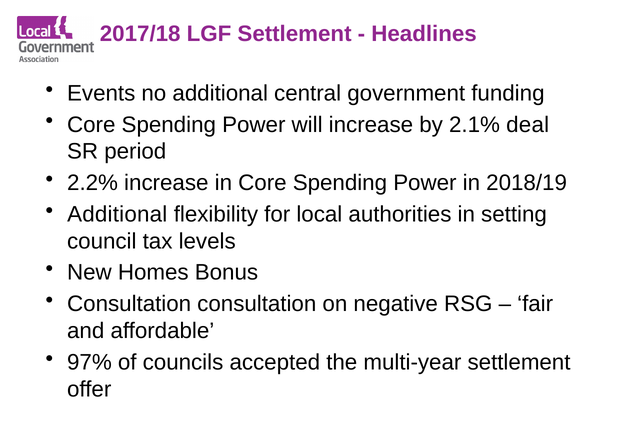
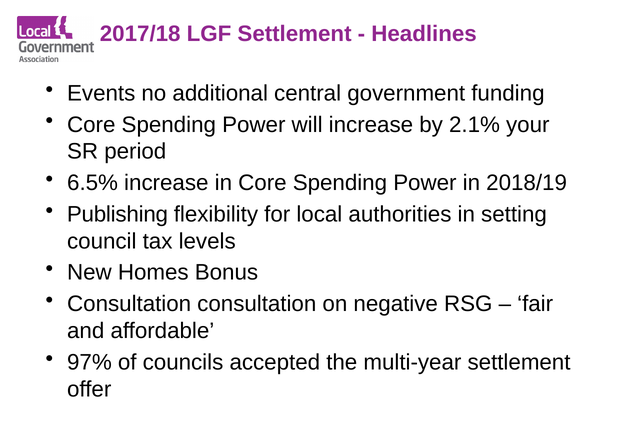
deal: deal -> your (528, 124)
2.2%: 2.2% -> 6.5% (93, 183)
Additional: Additional -> Publishing (117, 214)
